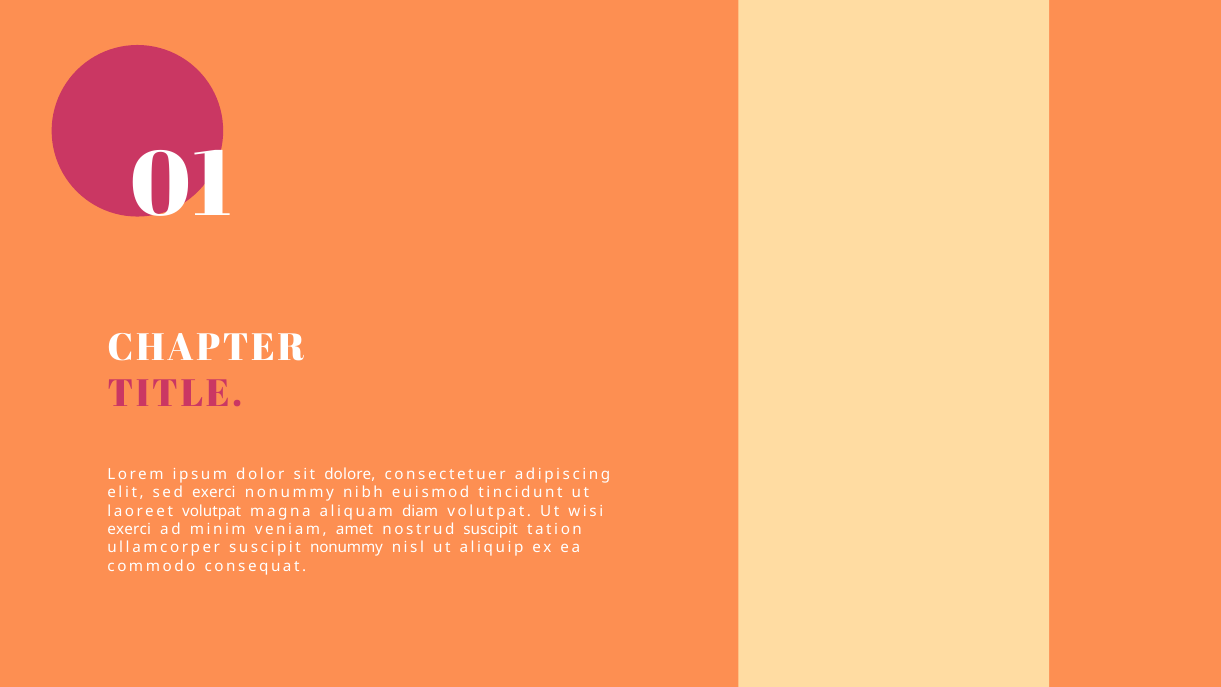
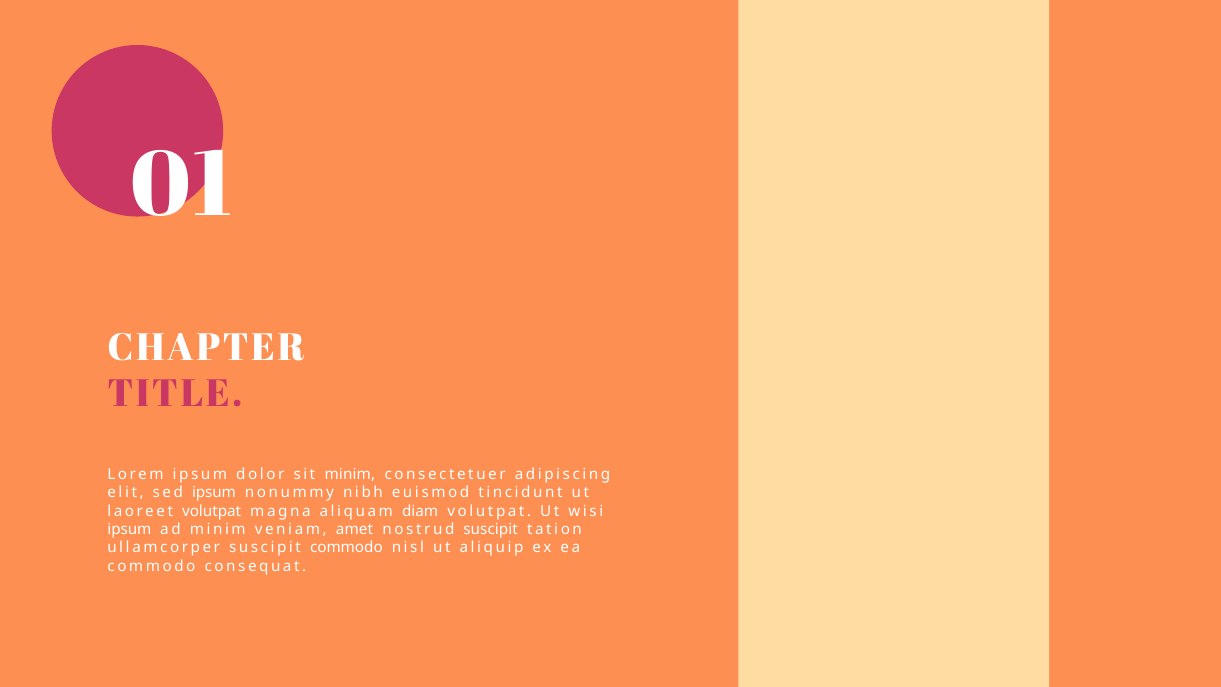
sit dolore: dolore -> minim (350, 474)
sed exerci: exerci -> ipsum (214, 493)
exerci: exerci -> ipsum (129, 529)
suscipit nonummy: nonummy -> commodo (346, 548)
